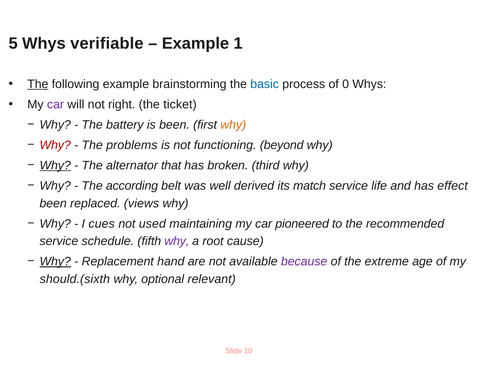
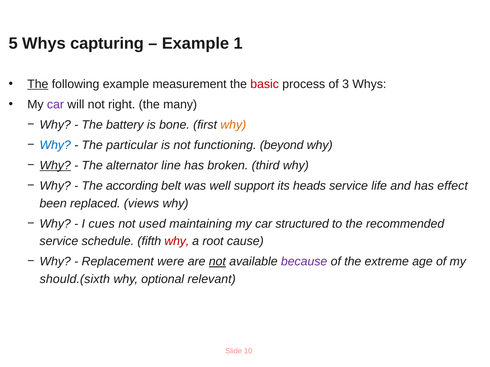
verifiable: verifiable -> capturing (107, 44)
brainstorming: brainstorming -> measurement (190, 84)
basic colour: blue -> red (265, 84)
0: 0 -> 3 (346, 84)
ticket: ticket -> many (180, 105)
is been: been -> bone (174, 125)
Why colour: red -> blue (55, 145)
problems: problems -> particular (132, 145)
that: that -> line (171, 166)
derived: derived -> support (254, 186)
match: match -> heads (310, 186)
pioneered: pioneered -> structured (302, 224)
why colour: purple -> red (177, 242)
Why underline: present -> none (55, 262)
hand: hand -> were (171, 262)
not underline: none -> present (217, 262)
